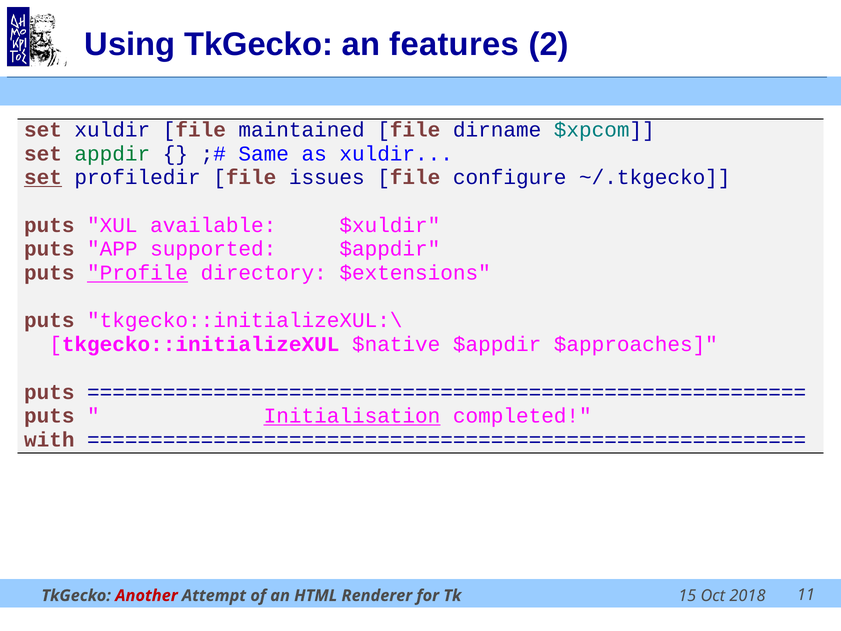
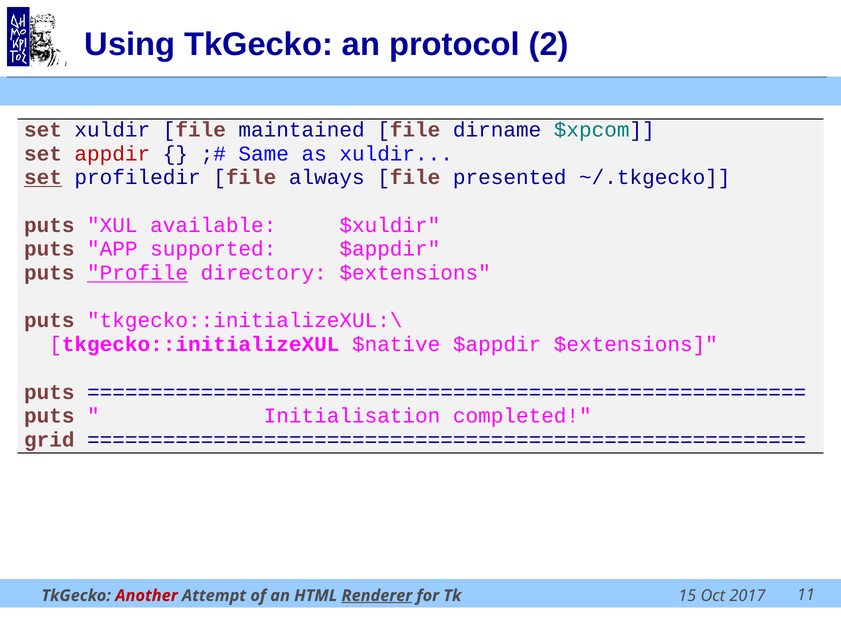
features: features -> protocol (454, 44)
appdir colour: green -> red (112, 154)
issues: issues -> always (327, 177)
configure: configure -> presented (510, 177)
$appdir $approaches: $approaches -> $extensions (636, 344)
Initialisation underline: present -> none (352, 416)
with: with -> grid (49, 440)
2018: 2018 -> 2017 (747, 595)
Renderer underline: none -> present (377, 595)
